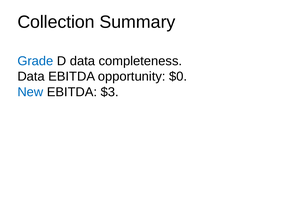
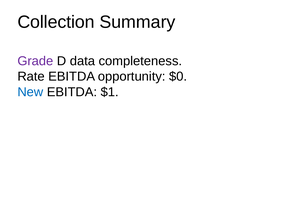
Grade colour: blue -> purple (35, 61)
Data: Data -> Rate (31, 77)
$3: $3 -> $1 (110, 92)
